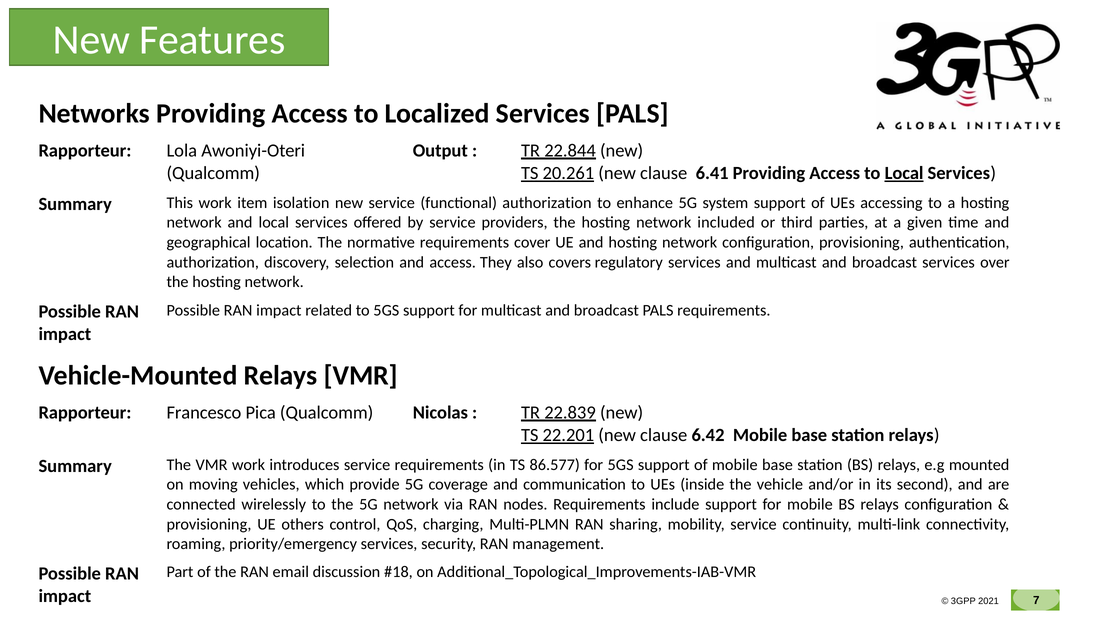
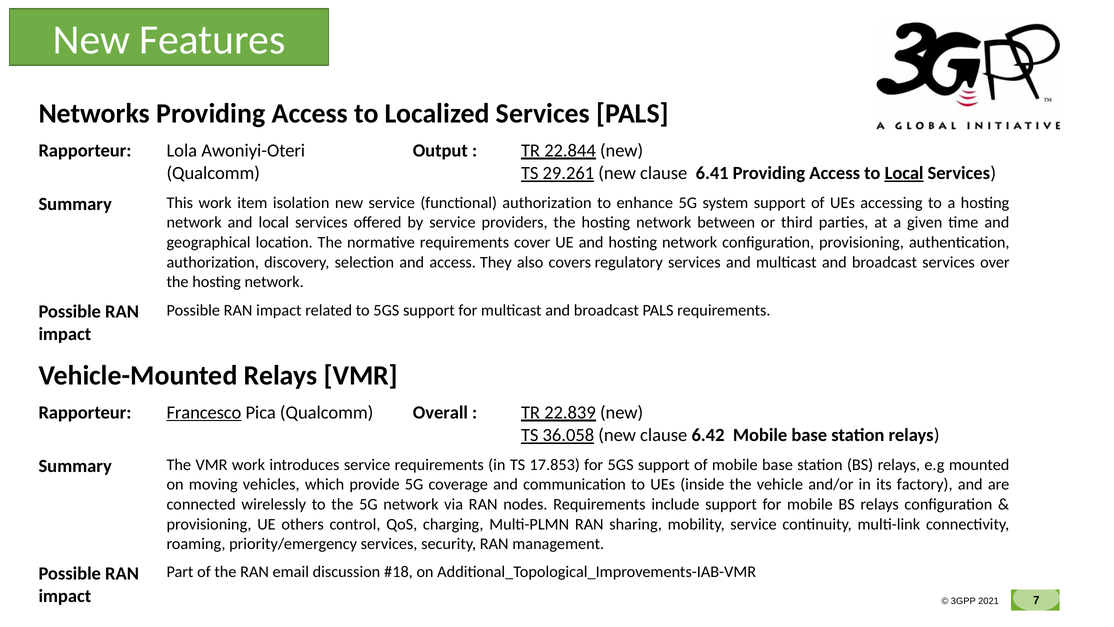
20.261: 20.261 -> 29.261 (568, 173)
included: included -> between (726, 222)
Francesco underline: none -> present (204, 412)
Nicolas: Nicolas -> Overall (440, 412)
22.201: 22.201 -> 36.058 (568, 435)
86.577: 86.577 -> 17.853 (555, 465)
second: second -> factory (925, 484)
